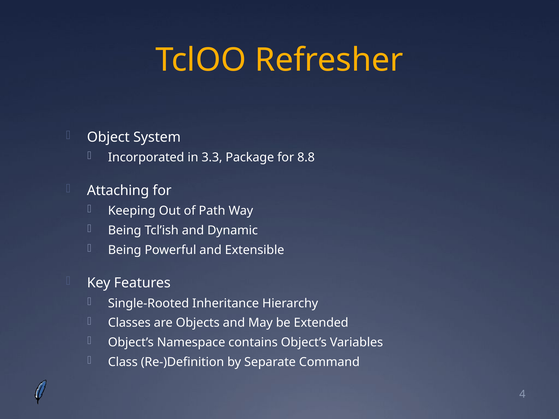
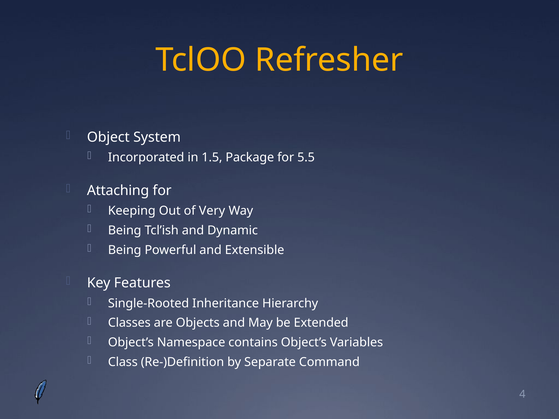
3.3: 3.3 -> 1.5 (212, 158)
8.8: 8.8 -> 5.5 (306, 158)
Path: Path -> Very (212, 211)
